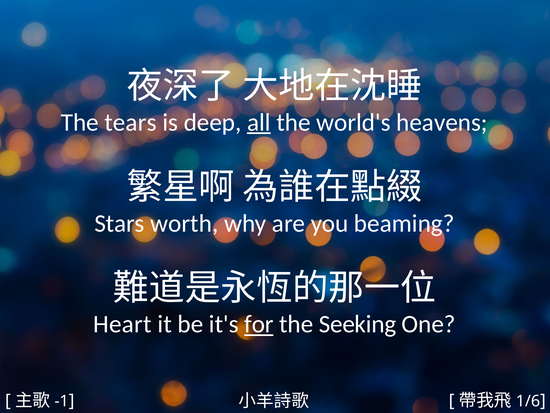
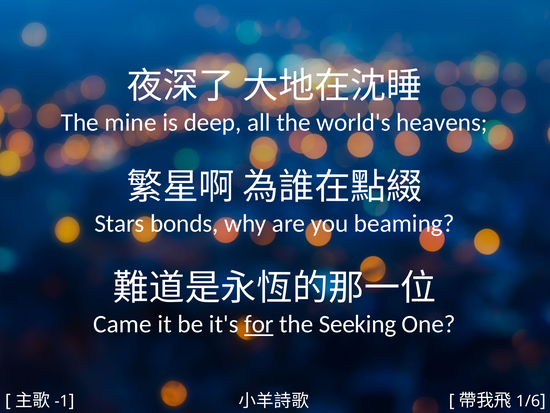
tears: tears -> mine (131, 122)
all underline: present -> none (259, 122)
worth: worth -> bonds (184, 223)
Heart: Heart -> Came (122, 324)
